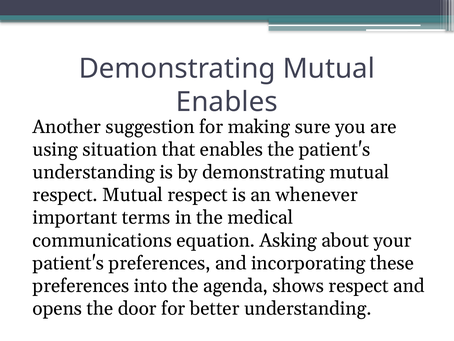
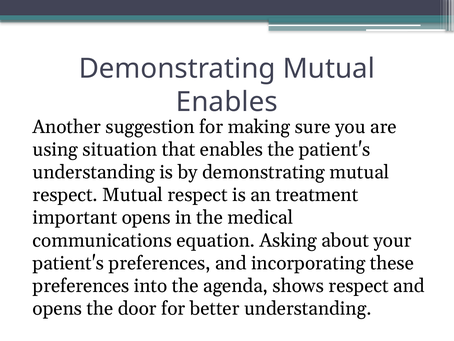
whenever: whenever -> treatment (317, 195)
important terms: terms -> opens (146, 217)
